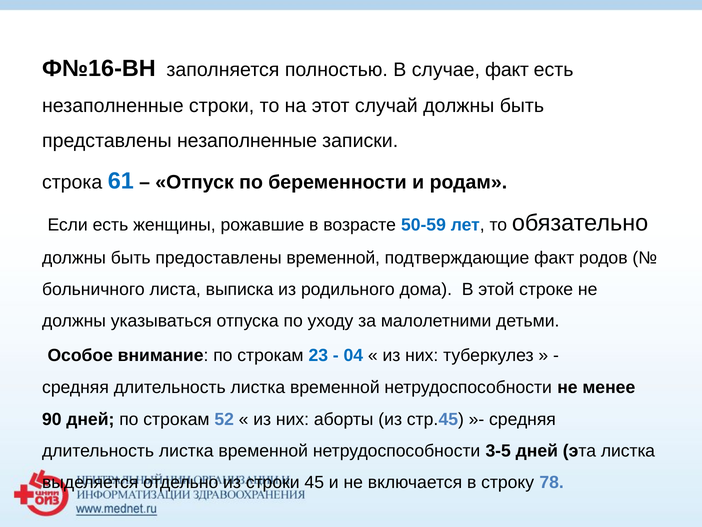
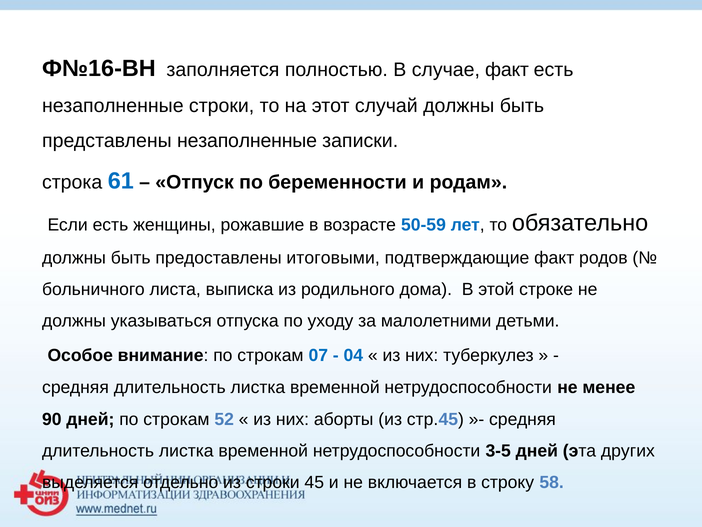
предоставлены временной: временной -> итоговыми (333, 257)
23: 23 -> 07 (318, 355)
эта листка: листка -> других (628, 451)
78: 78 -> 58 (552, 482)
